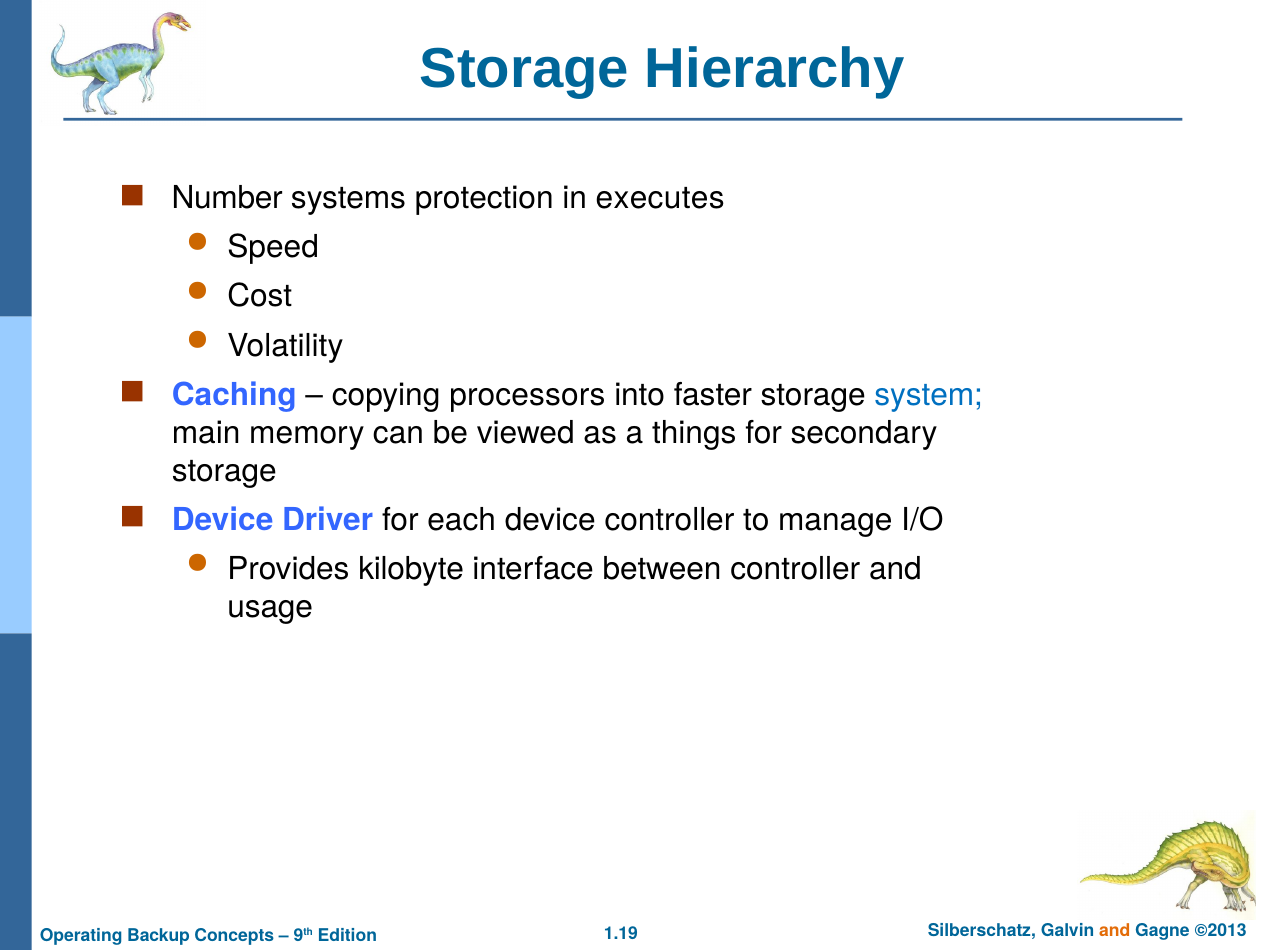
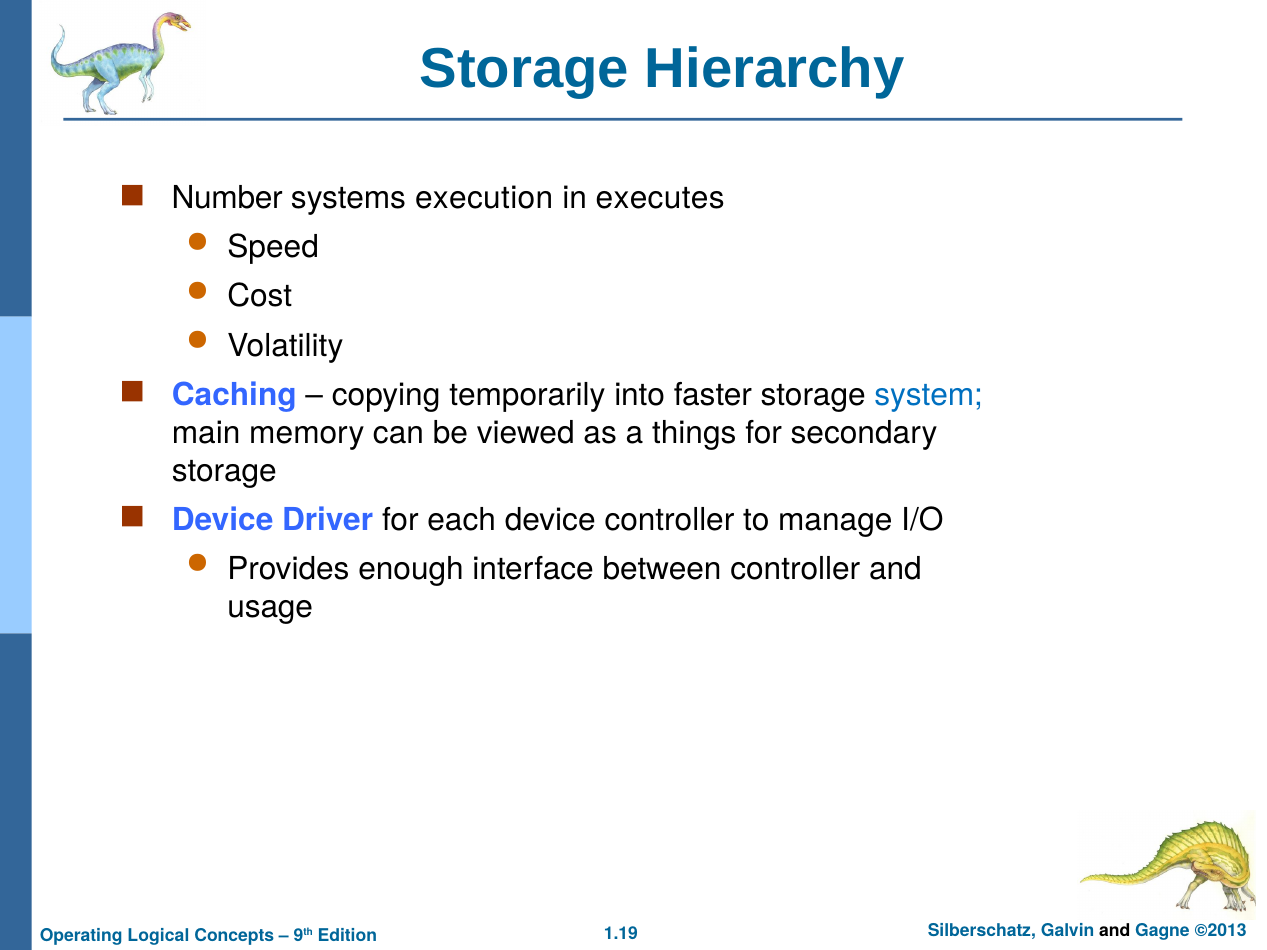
protection: protection -> execution (484, 198)
processors: processors -> temporarily (527, 395)
kilobyte: kilobyte -> enough (411, 569)
and colour: orange -> black (1115, 931)
Backup: Backup -> Logical (158, 935)
